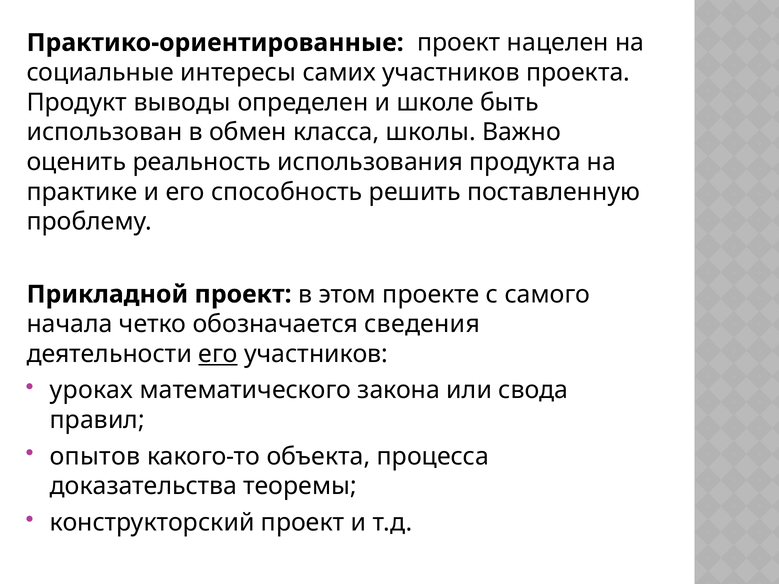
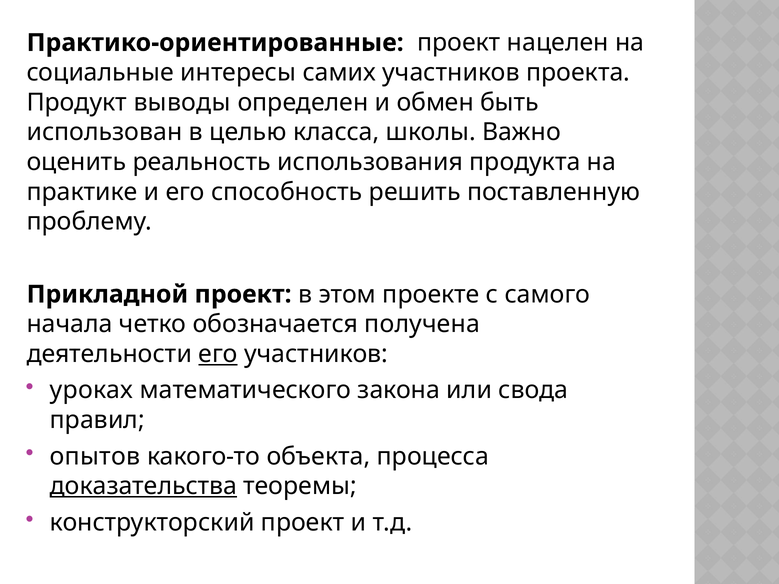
школе: школе -> обмен (435, 102)
обмен: обмен -> целью (248, 132)
сведения: сведения -> получена (422, 324)
доказательства underline: none -> present (143, 486)
